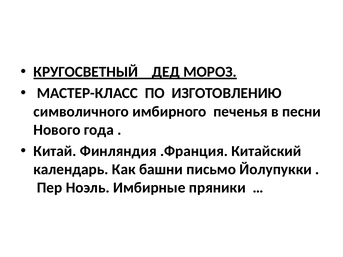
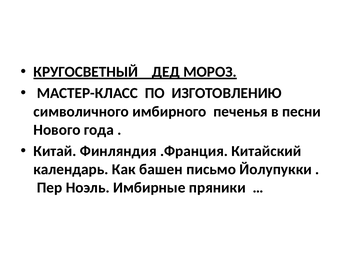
башни: башни -> башен (161, 170)
